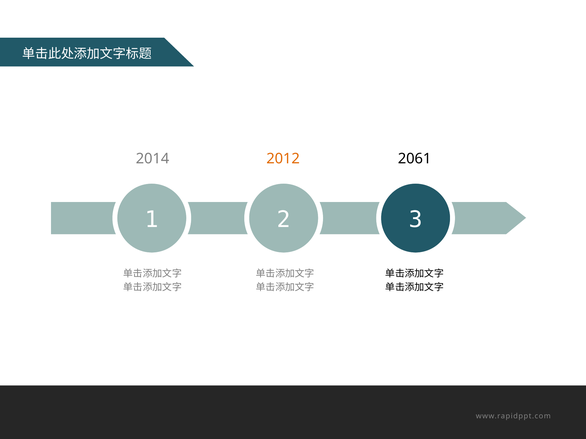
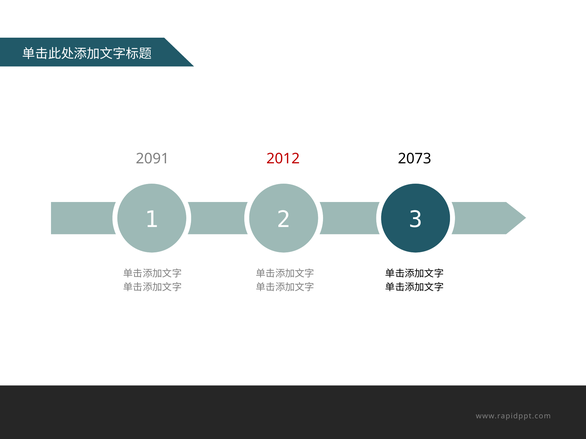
2014: 2014 -> 2091 (153, 159)
2012 colour: orange -> red (283, 159)
2061: 2061 -> 2073 (415, 159)
